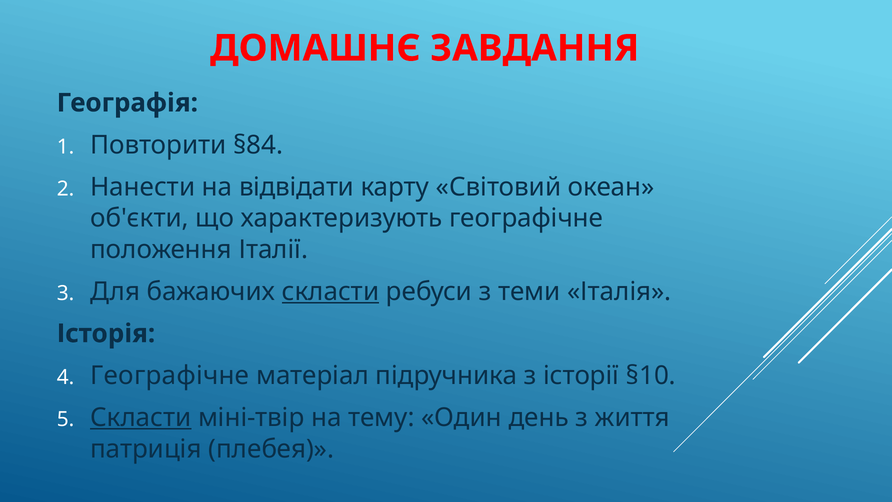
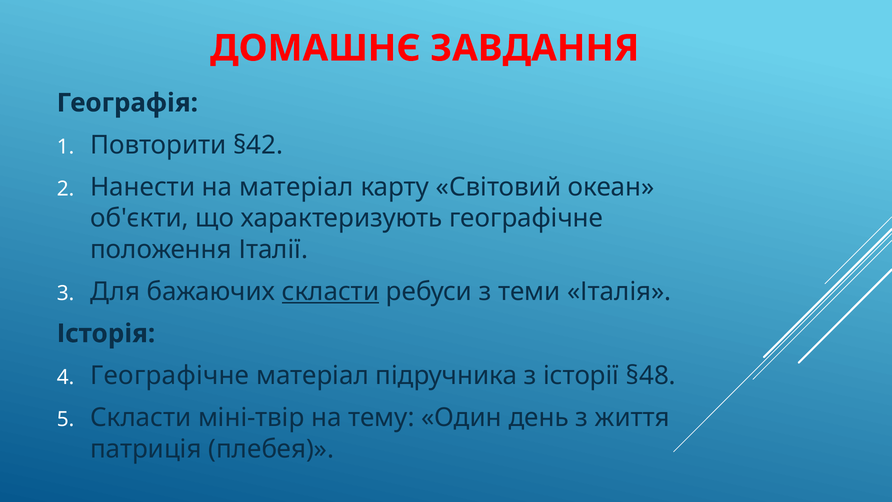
§84: §84 -> §42 (258, 145)
на відвідати: відвідати -> матеріал (296, 187)
§10: §10 -> §48 (651, 375)
Скласти underline: present -> none (141, 418)
